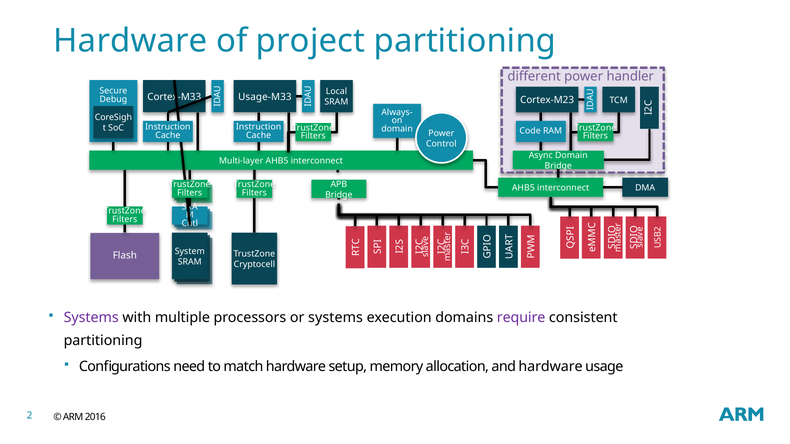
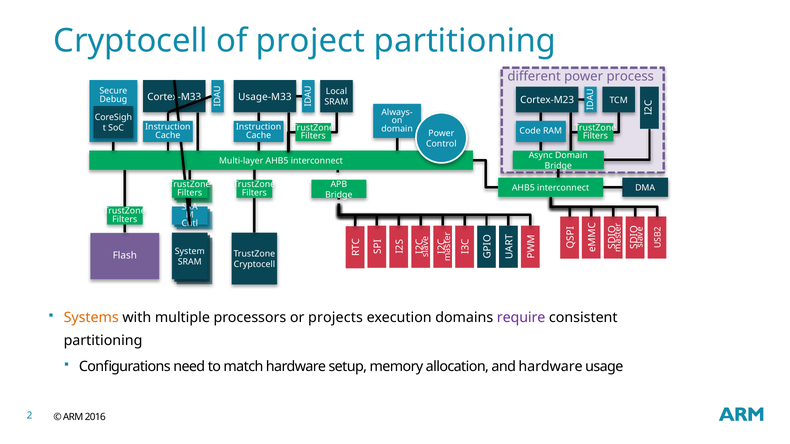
Hardware: Hardware -> Cryptocell (131, 41)
handler: handler -> process (630, 76)
Systems colour: purple -> orange (91, 318)
or systems: systems -> projects (336, 318)
